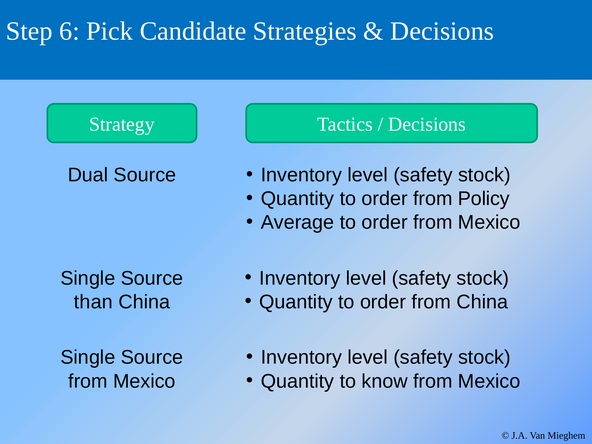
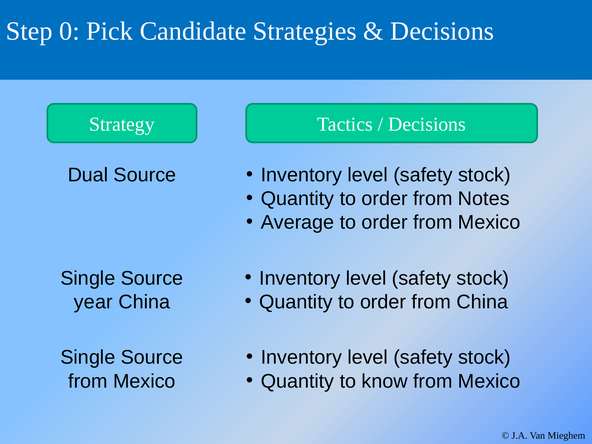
6: 6 -> 0 (69, 31)
Policy: Policy -> Notes (484, 199)
than: than -> year (93, 302)
